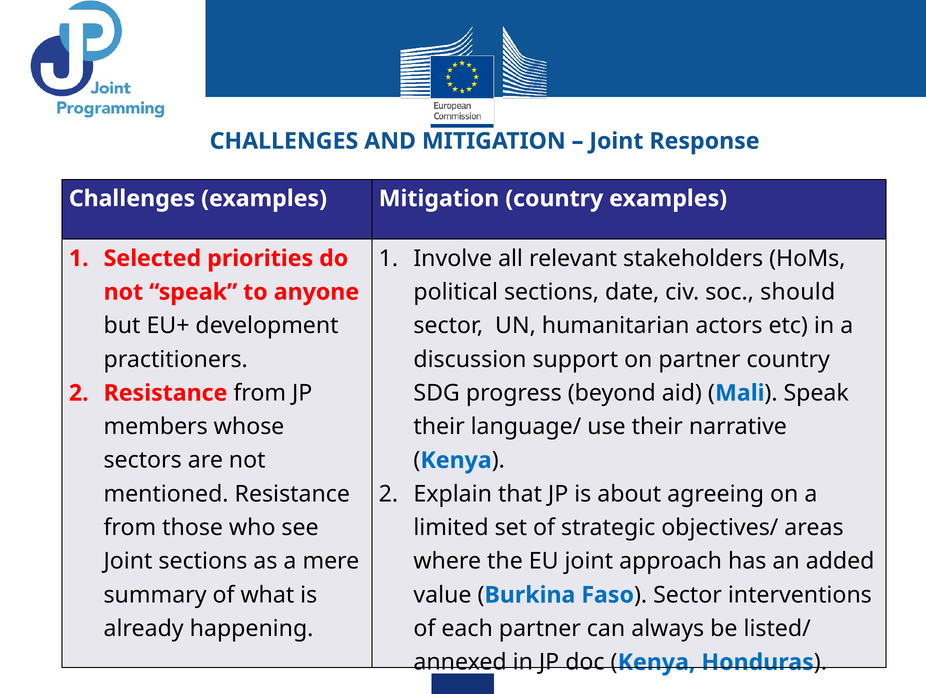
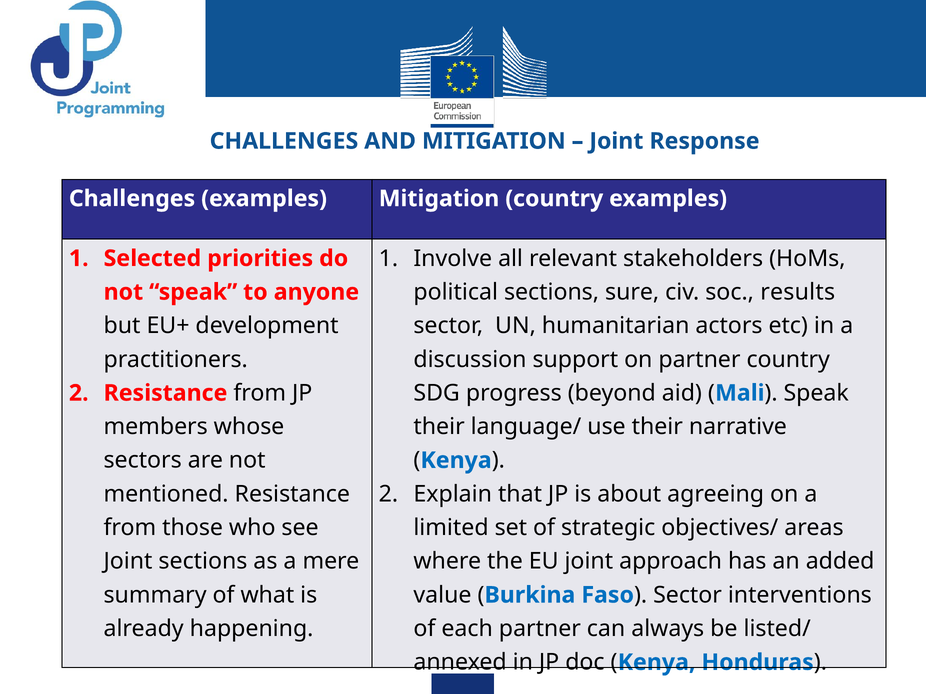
date: date -> sure (632, 292)
should: should -> results (798, 292)
